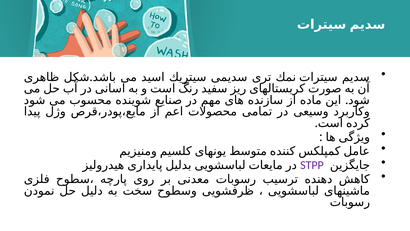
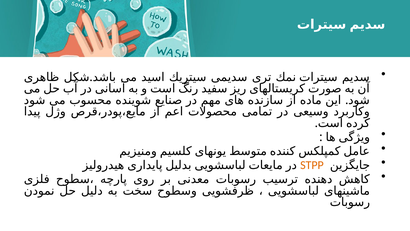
STPP colour: purple -> orange (312, 165)
